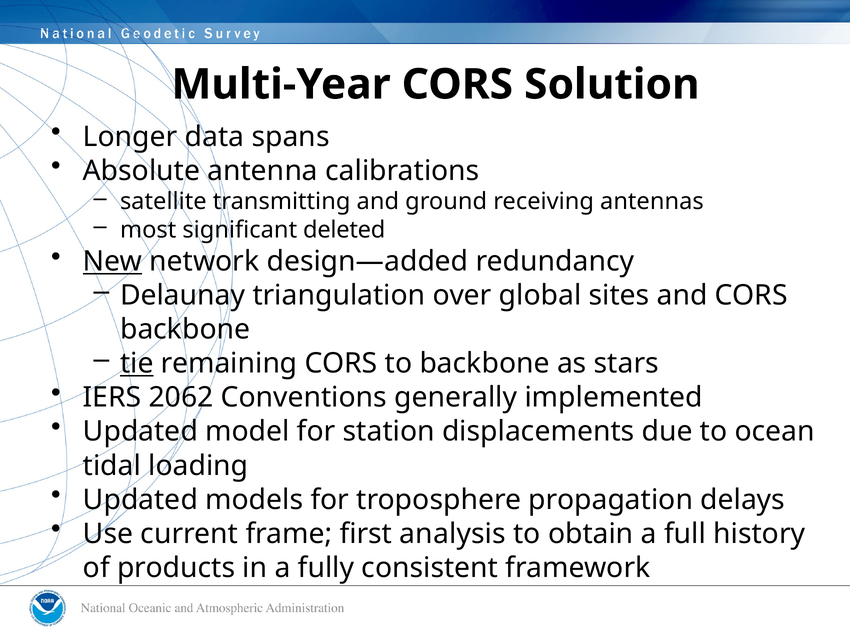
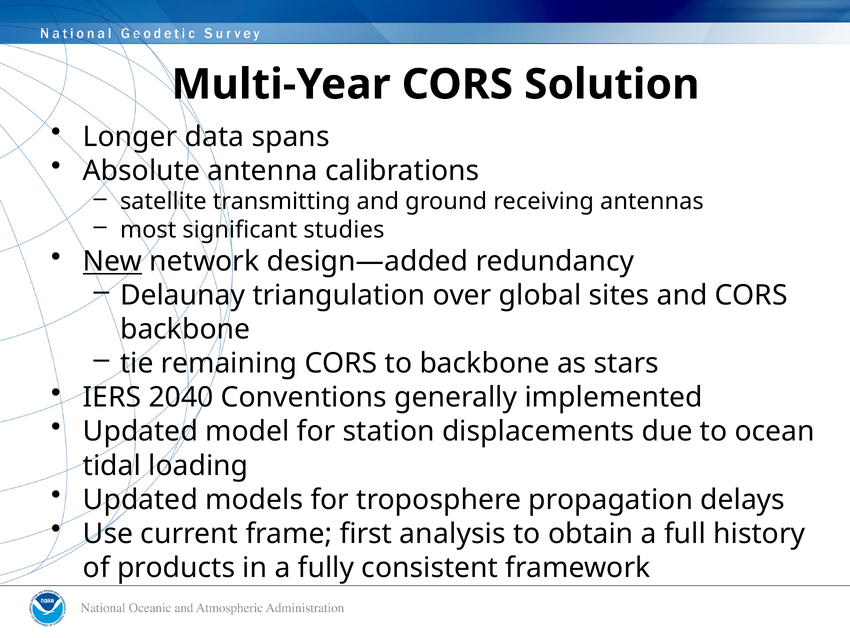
deleted: deleted -> studies (344, 230)
tie underline: present -> none (137, 363)
2062: 2062 -> 2040 (181, 397)
